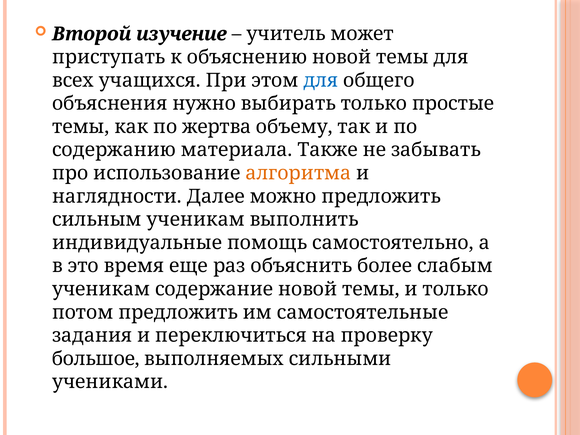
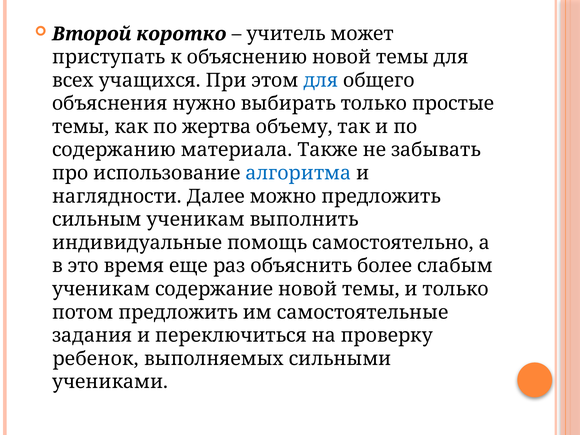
изучение: изучение -> коротко (181, 34)
алгоритма colour: orange -> blue (298, 173)
большое: большое -> ребенок (96, 359)
